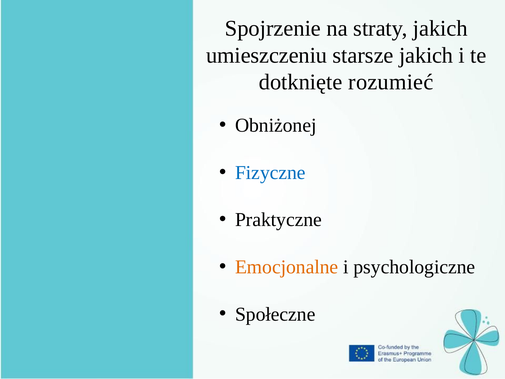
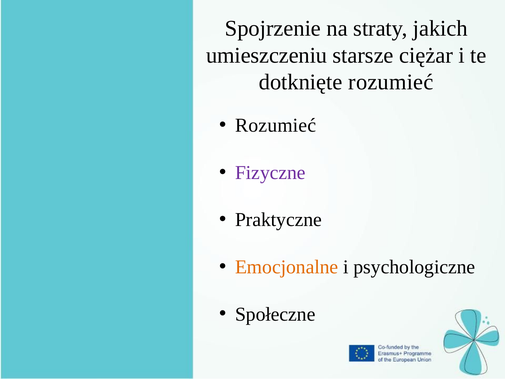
starsze jakich: jakich -> ciężar (426, 55)
Obniżonej: Obniżonej -> Rozumieć (276, 125)
Fizyczne colour: blue -> purple (270, 173)
